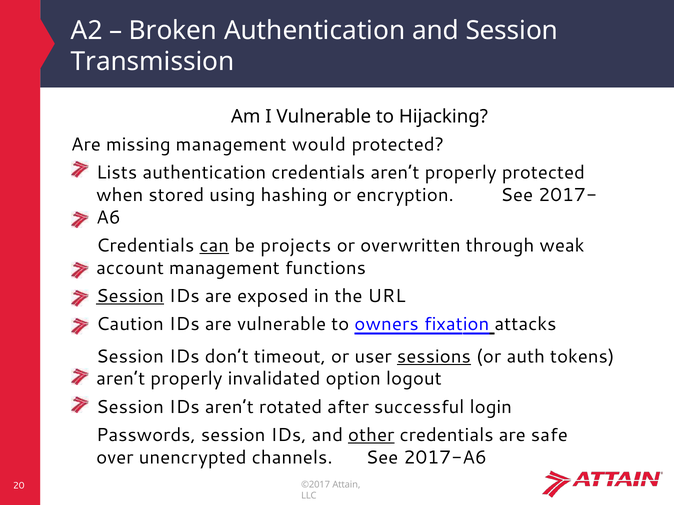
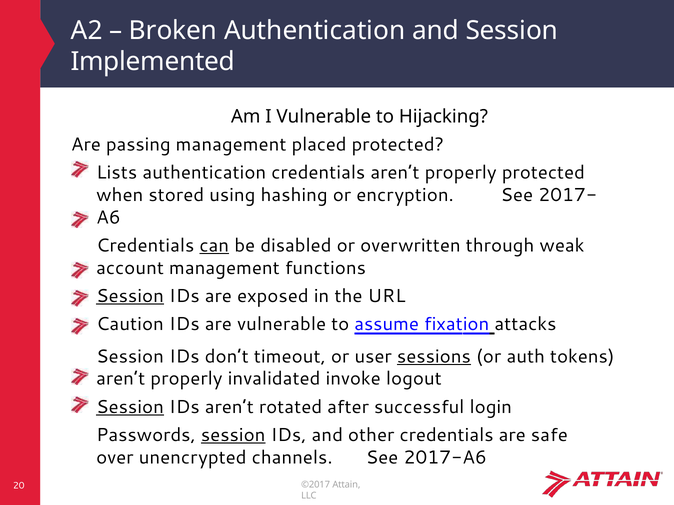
Transmission: Transmission -> Implemented (153, 62)
missing: missing -> passing (138, 145)
would: would -> placed (319, 145)
projects: projects -> disabled (296, 246)
owners: owners -> assume (387, 324)
option: option -> invoke (353, 379)
Session underline: none -> present (130, 407)
session underline: none -> present (233, 435)
other underline: present -> none (371, 435)
